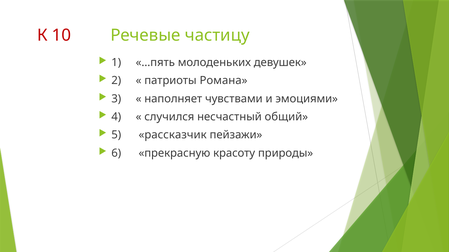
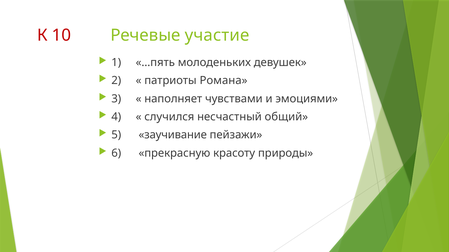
частицу: частицу -> участие (217, 35)
рассказчик: рассказчик -> заучивание (173, 135)
